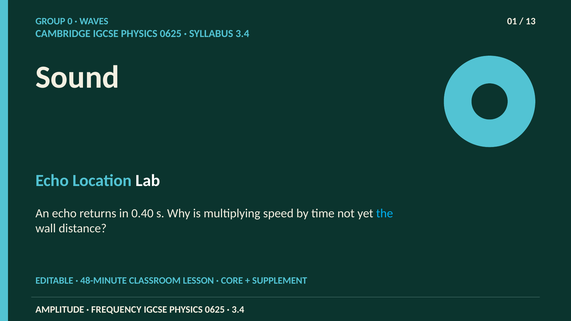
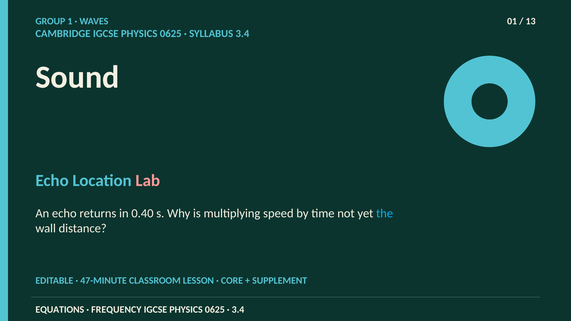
0: 0 -> 1 (70, 21)
Lab colour: white -> pink (148, 181)
48-MINUTE: 48-MINUTE -> 47-MINUTE (104, 281)
AMPLITUDE: AMPLITUDE -> EQUATIONS (60, 310)
